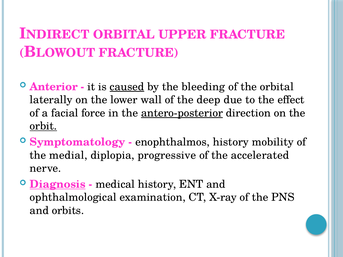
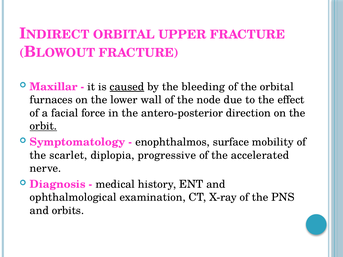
Anterior: Anterior -> Maxillar (54, 87)
laterally: laterally -> furnaces (51, 100)
deep: deep -> node (209, 100)
antero-posterior underline: present -> none (182, 113)
enophthalmos history: history -> surface (231, 142)
medial: medial -> scarlet (68, 155)
Diagnosis underline: present -> none (58, 184)
